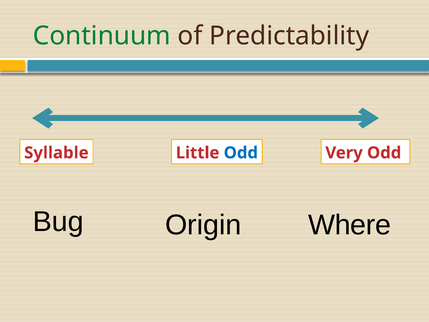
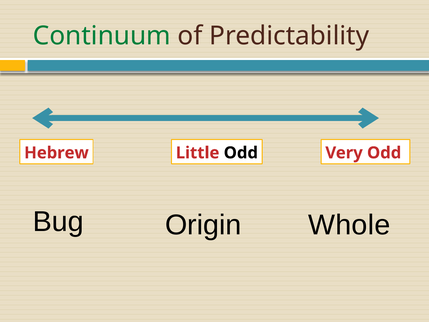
Syllable: Syllable -> Hebrew (56, 153)
Odd colour: blue -> black (241, 153)
Where: Where -> Whole (349, 225)
